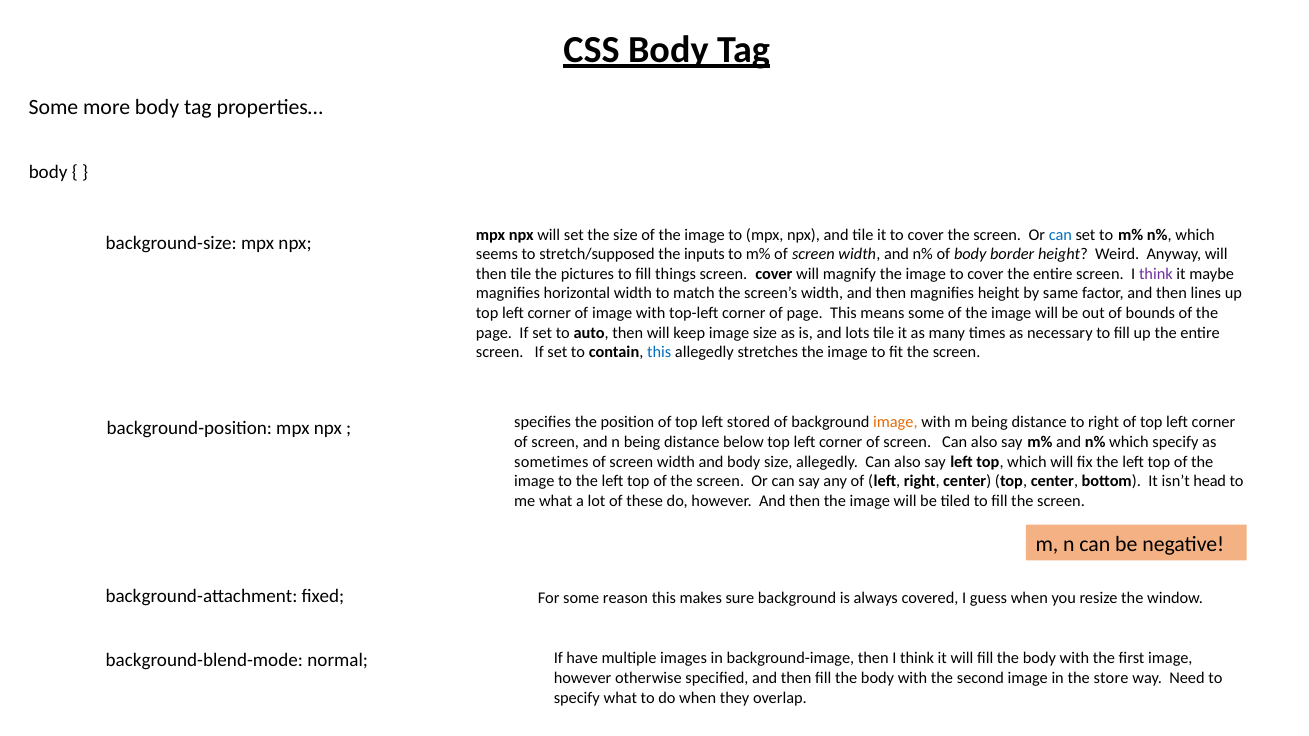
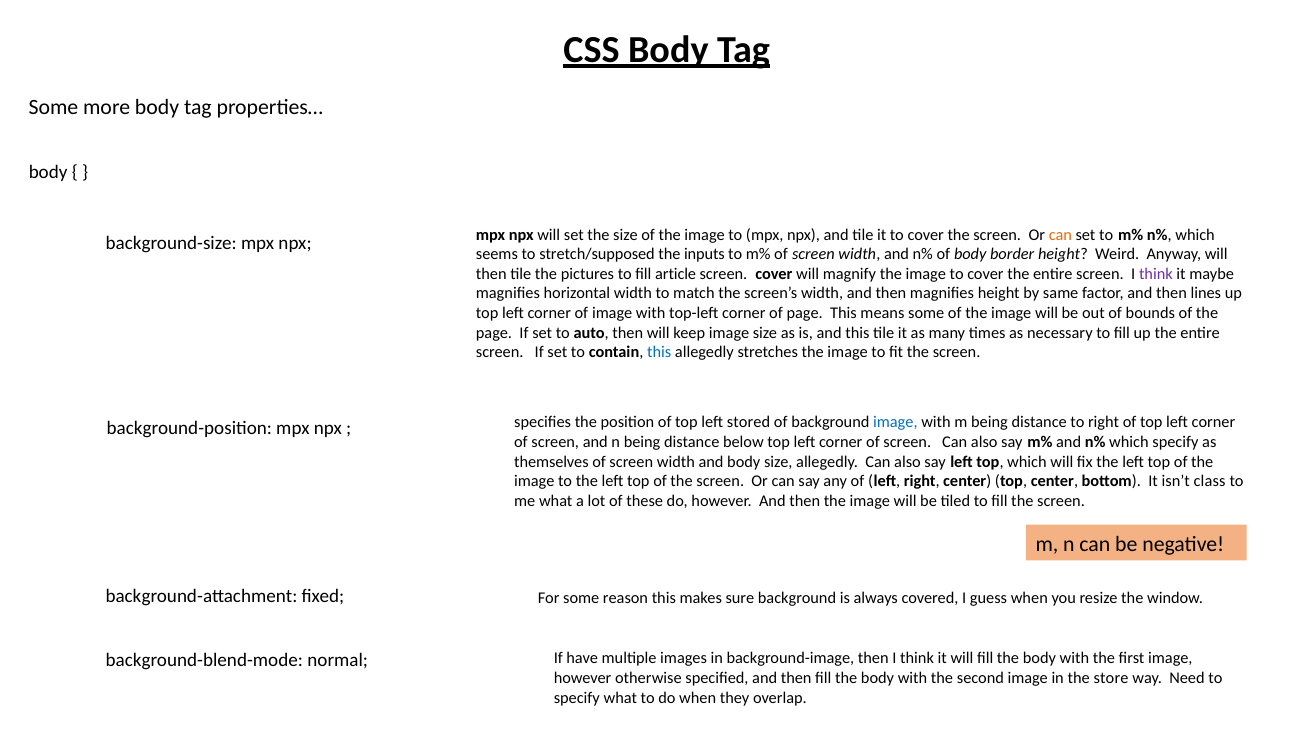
can colour: blue -> orange (1060, 235)
things: things -> article (676, 274)
and lots: lots -> this (857, 333)
image colour: orange -> blue (895, 423)
sometimes: sometimes -> themselves (551, 462)
head: head -> class (1210, 482)
